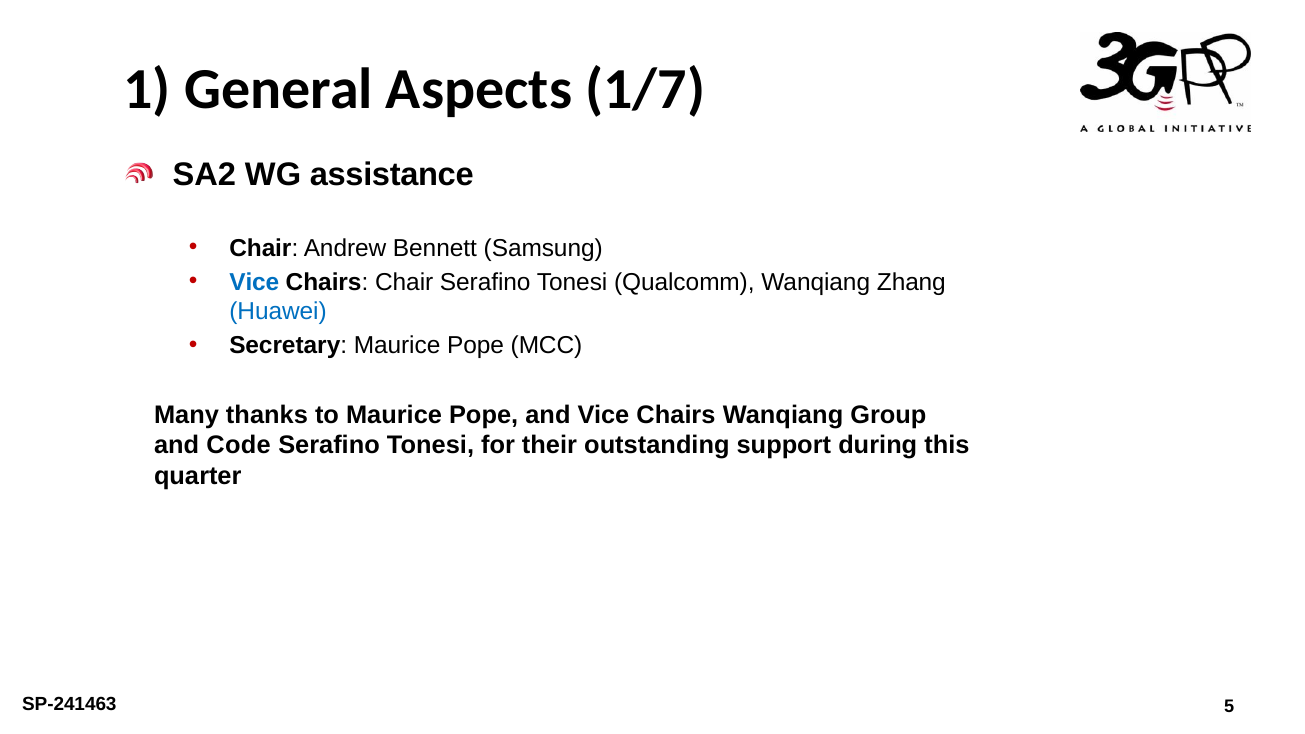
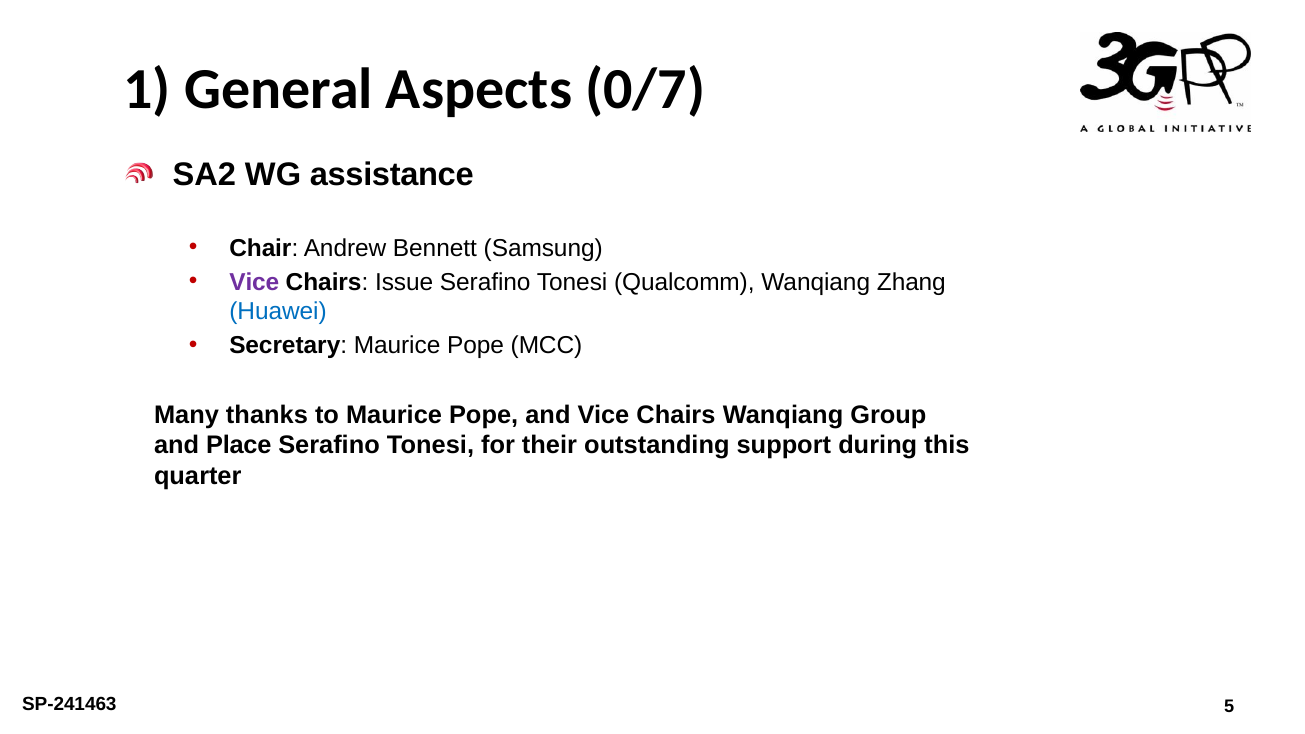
1/7: 1/7 -> 0/7 (645, 90)
Vice colour: blue -> purple (254, 282)
Chairs Chair: Chair -> Issue (404, 282)
Code: Code -> Place (239, 445)
